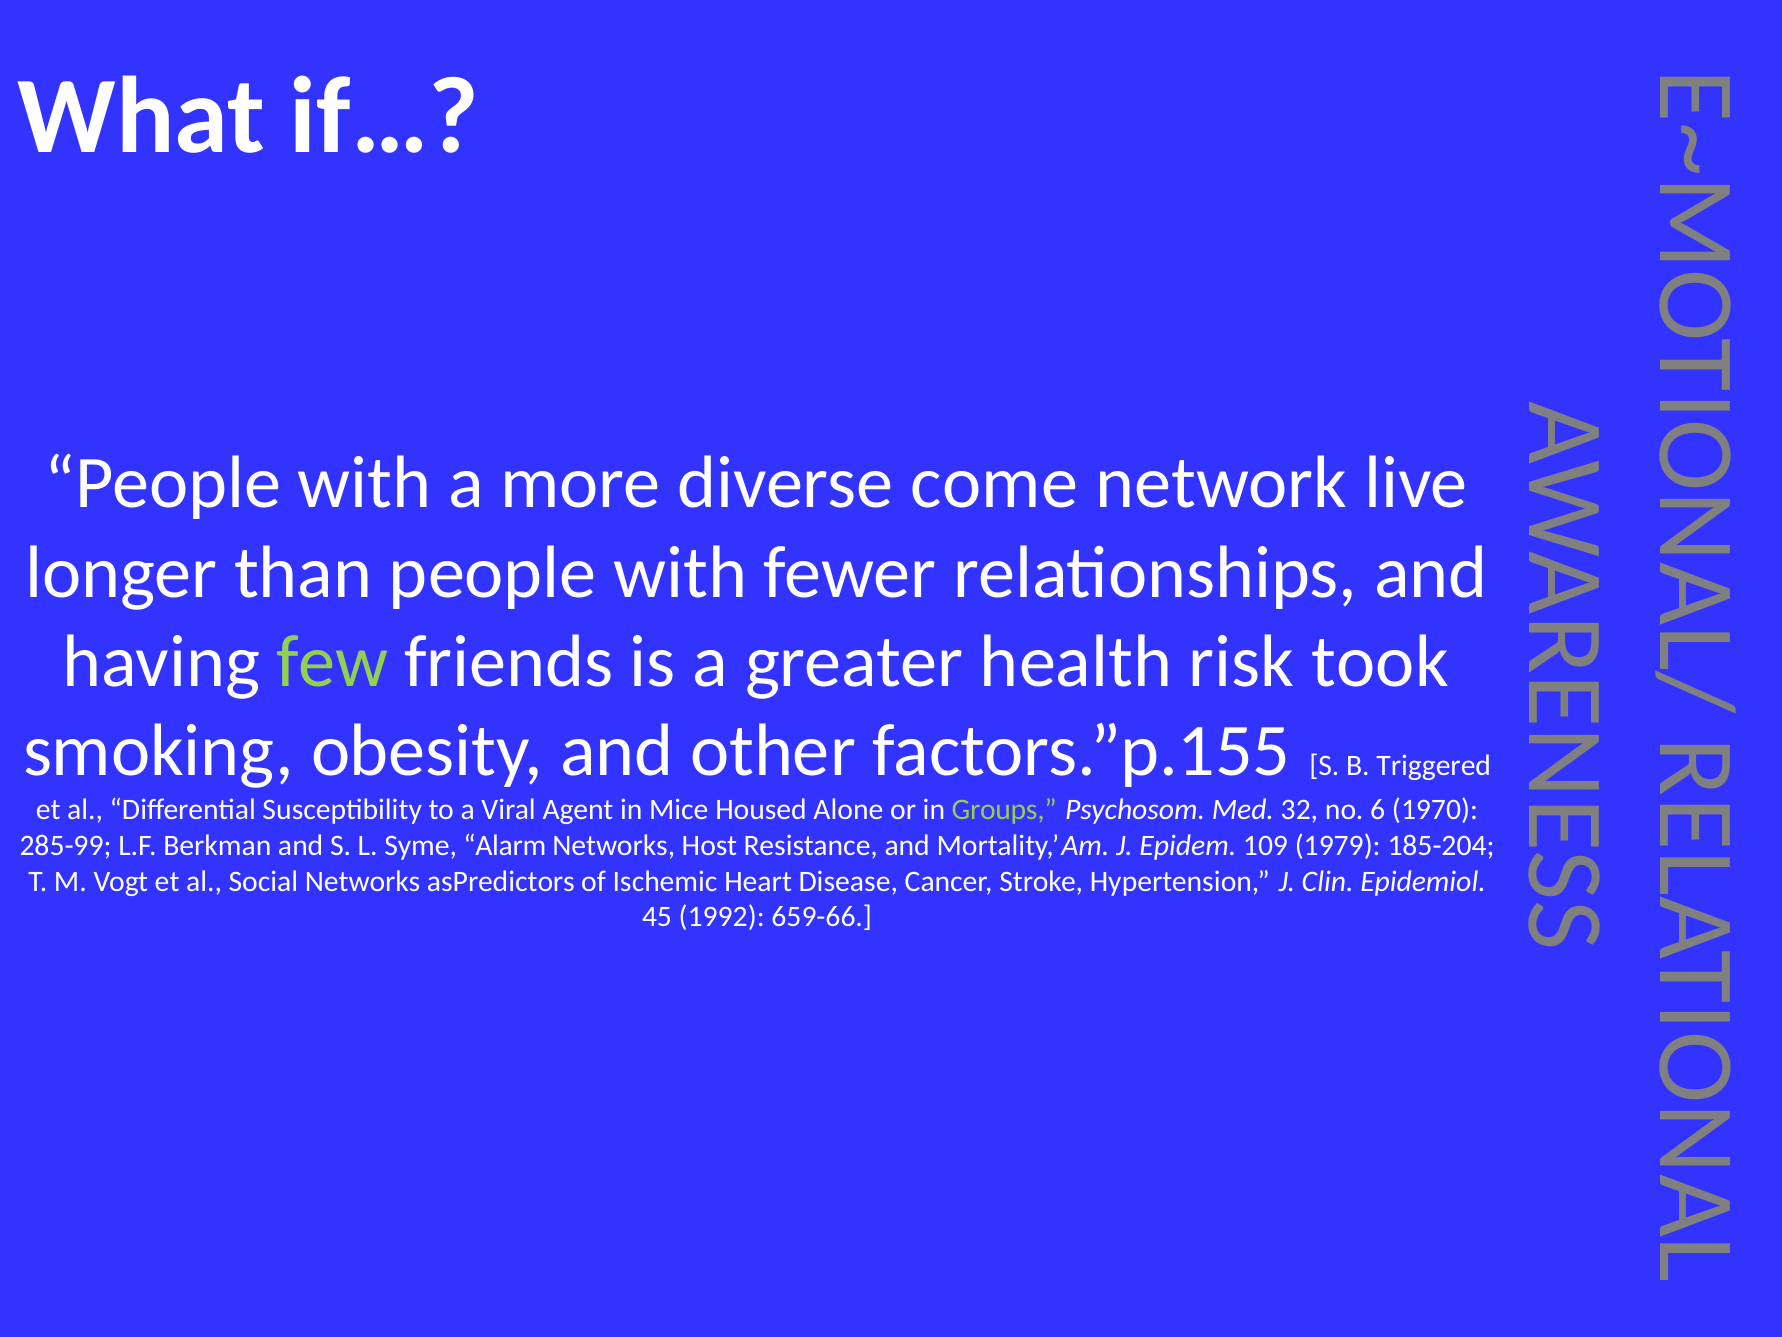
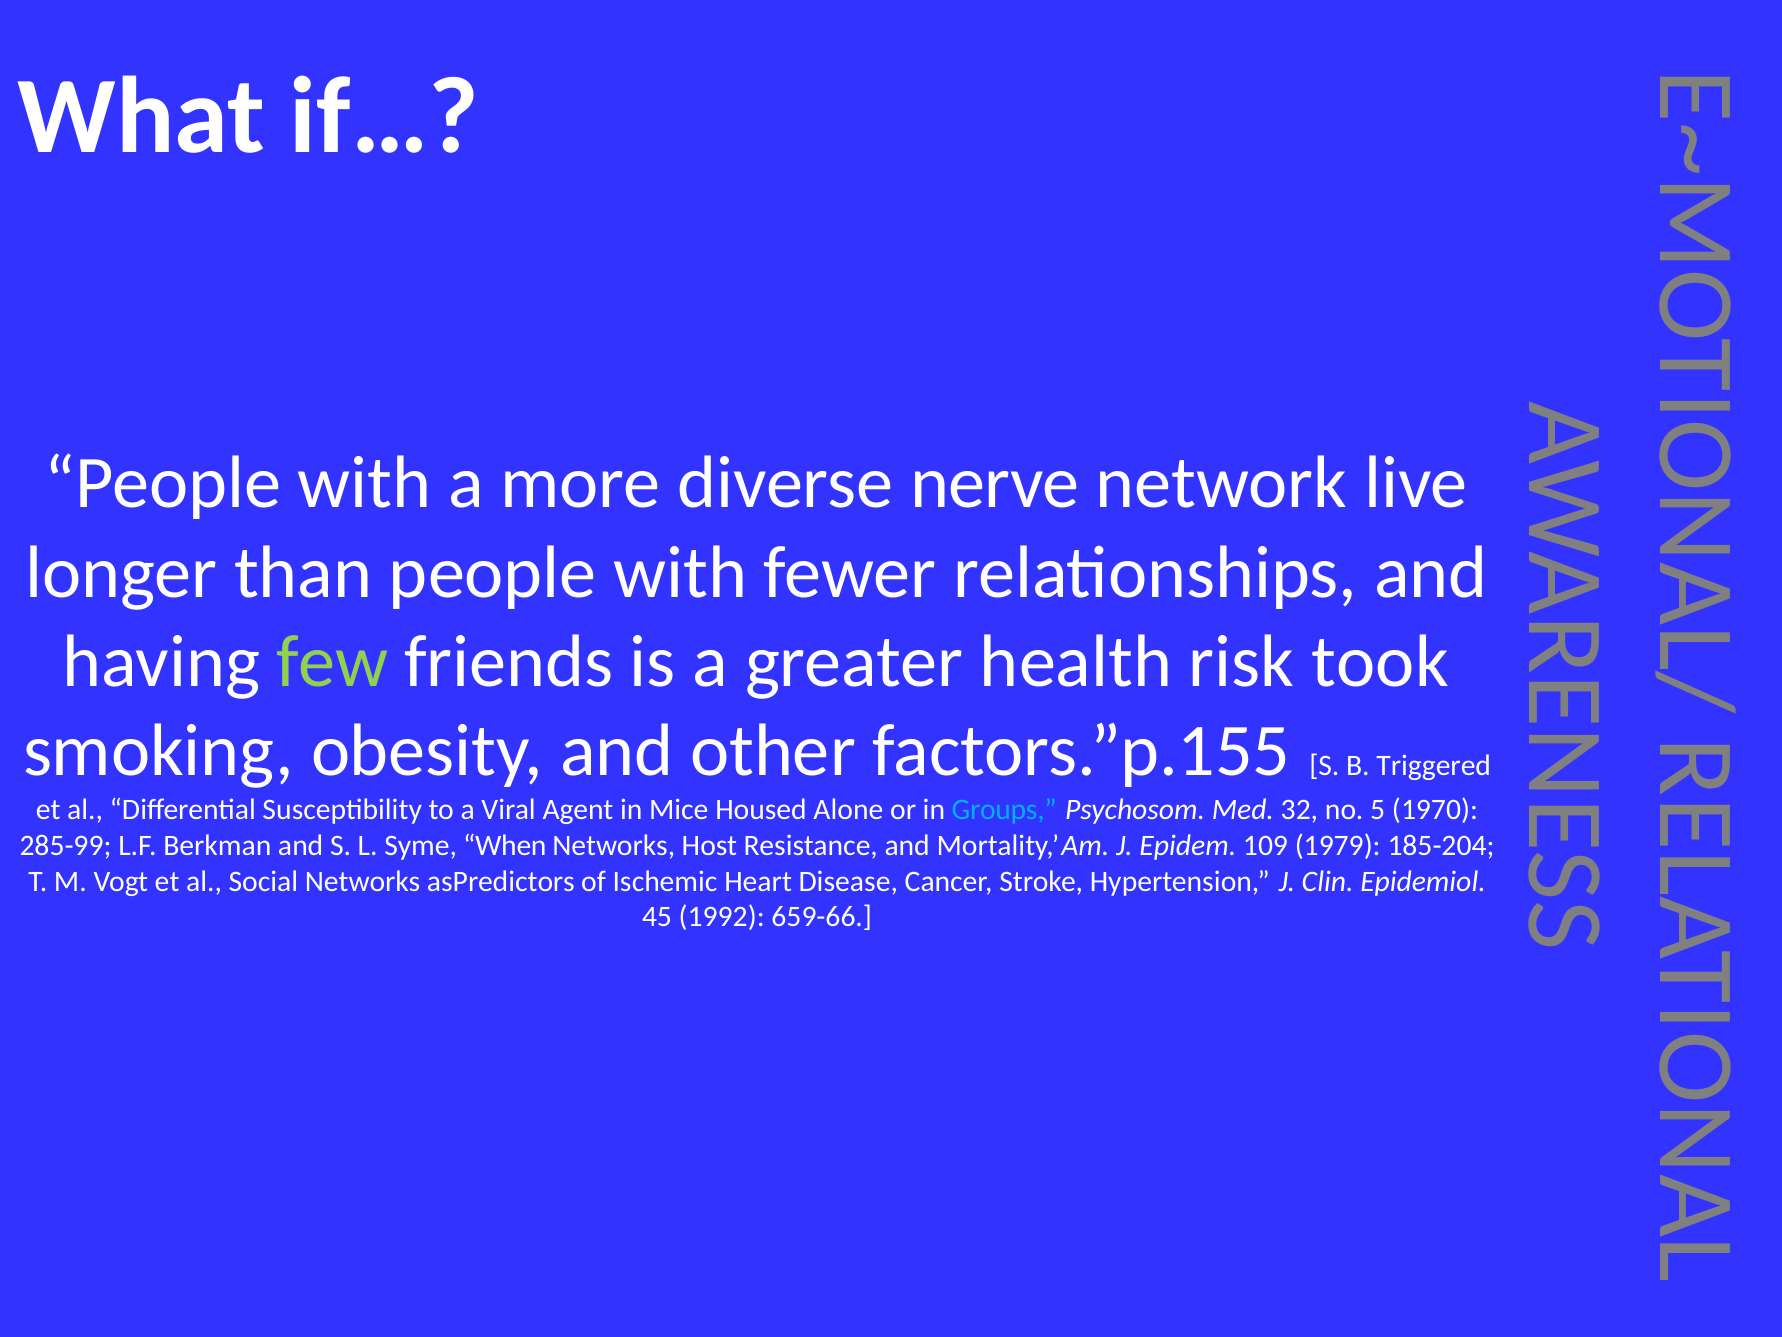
come: come -> nerve (995, 483)
Groups colour: light green -> light blue (1004, 810)
6: 6 -> 5 (1378, 810)
Alarm: Alarm -> When (505, 845)
